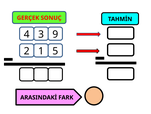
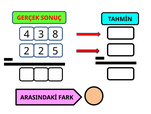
9: 9 -> 8 (55, 34)
2 1: 1 -> 2 (41, 51)
